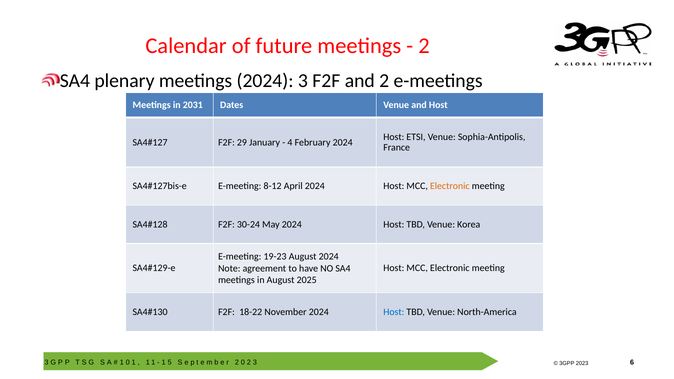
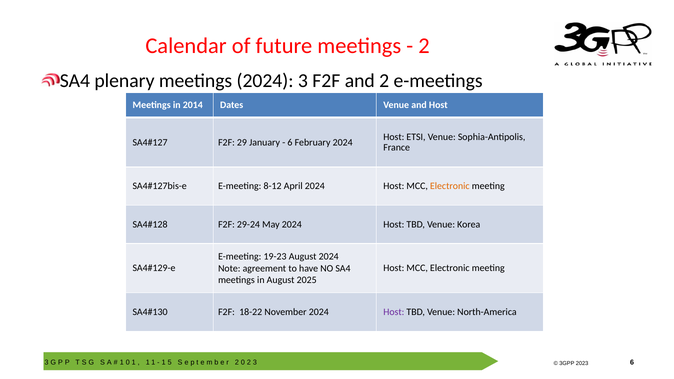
2031: 2031 -> 2014 (193, 105)
4: 4 -> 6 (290, 142)
30-24: 30-24 -> 29-24 (248, 225)
Host colour: blue -> purple (394, 312)
